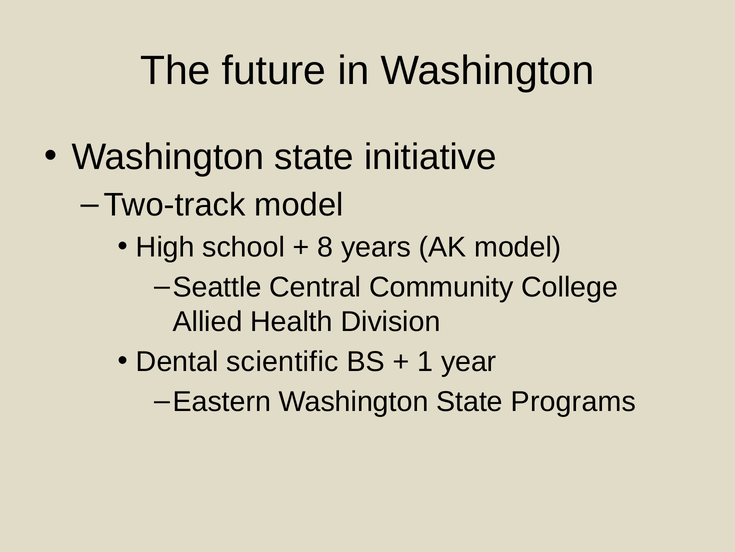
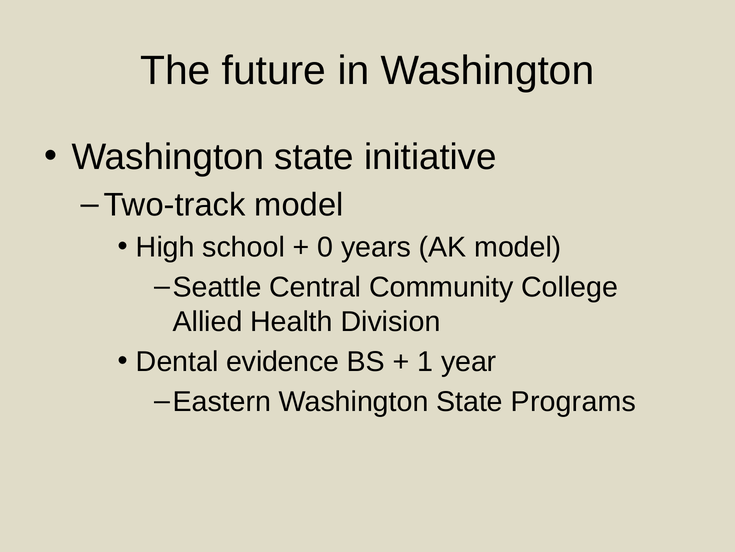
8: 8 -> 0 (325, 247)
scientific: scientific -> evidence (283, 361)
